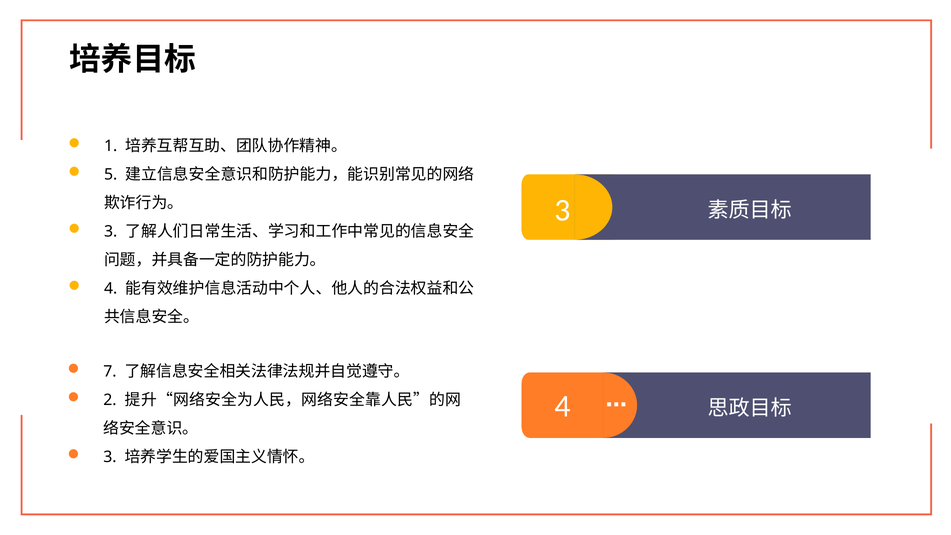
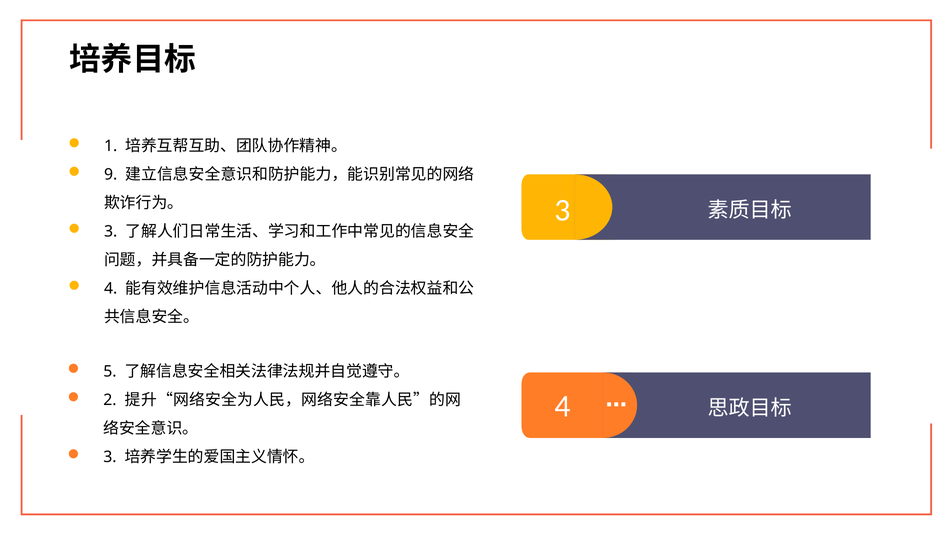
5: 5 -> 9 (111, 174)
7: 7 -> 5 (110, 371)
